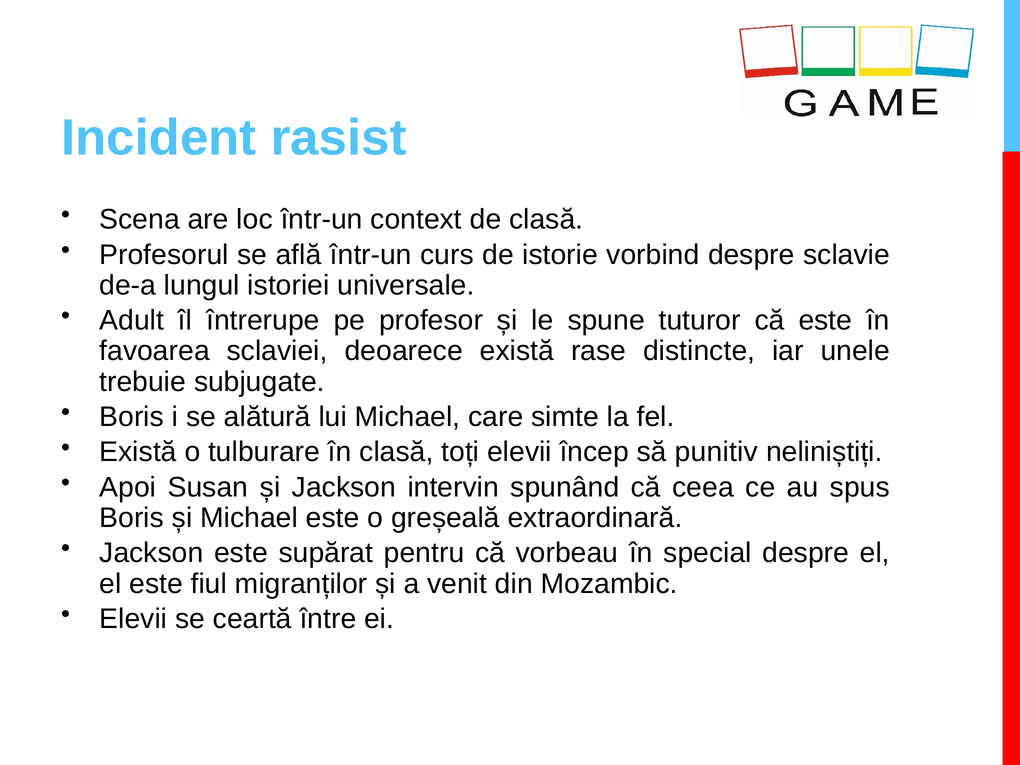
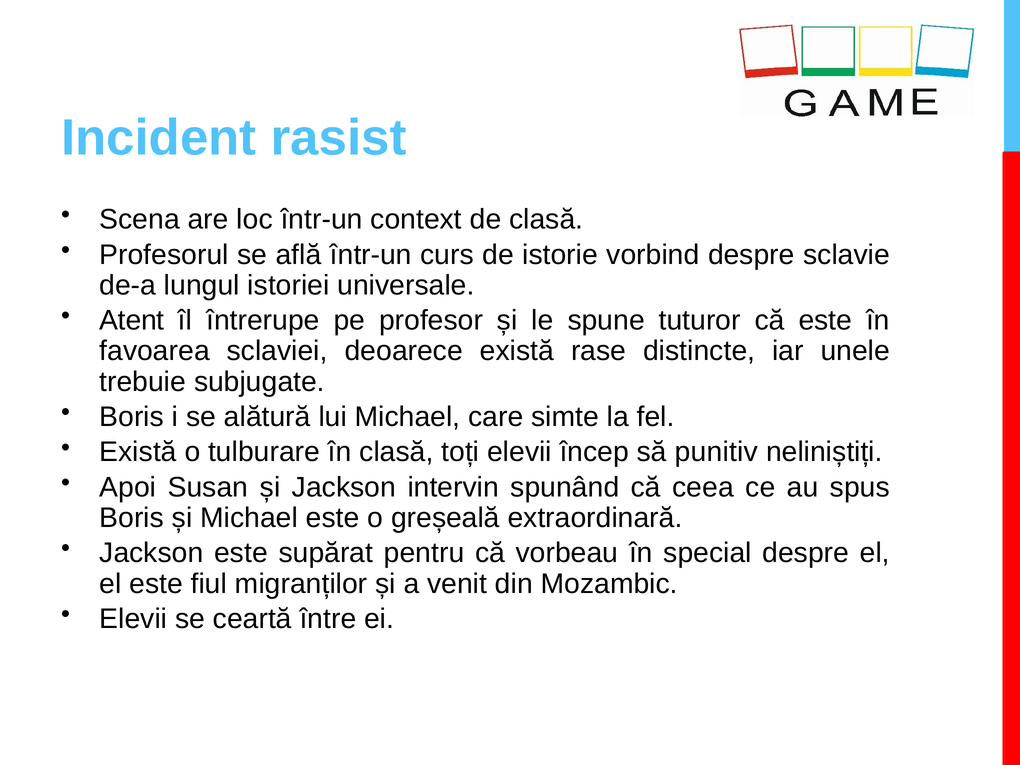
Adult: Adult -> Atent (132, 321)
